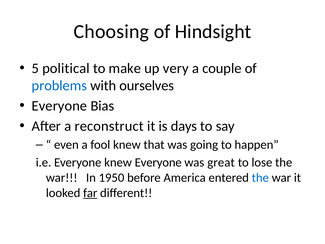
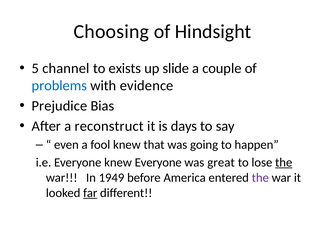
political: political -> channel (66, 68)
make: make -> exists (125, 68)
very: very -> slide (176, 68)
ourselves: ourselves -> evidence (147, 86)
Everyone: Everyone -> Prejudice (59, 106)
the underline: none -> present (284, 162)
1950: 1950 -> 1949 (111, 178)
the colour: blue -> purple (260, 178)
